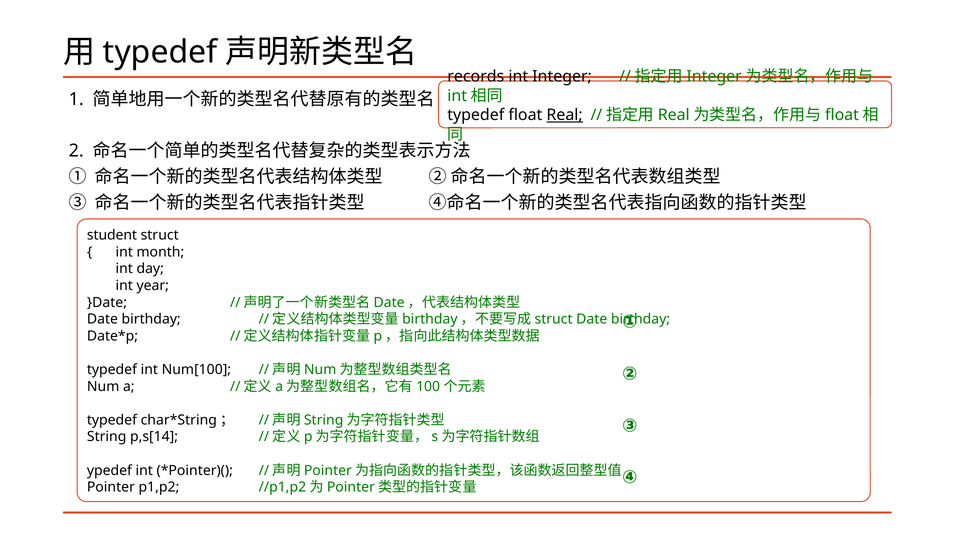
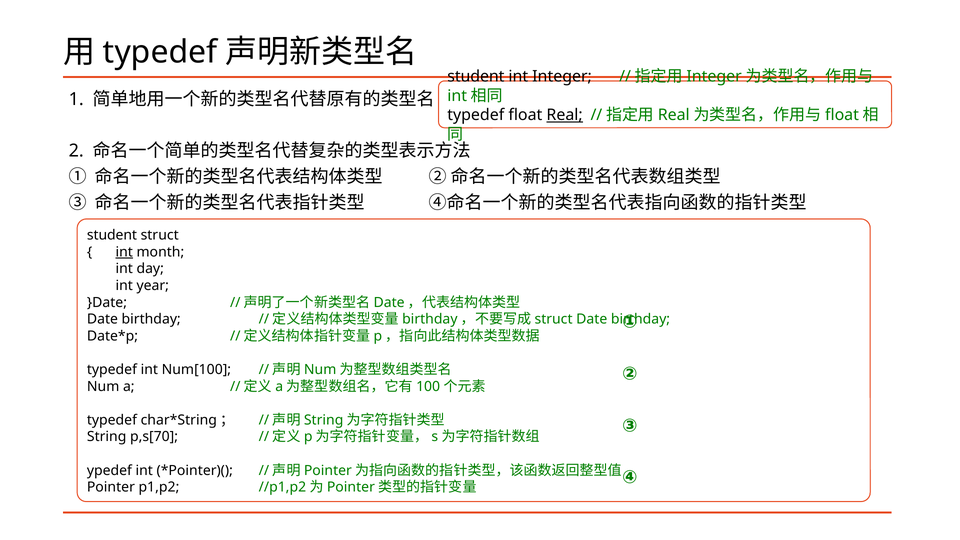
records: records -> student (476, 77)
int underline: none -> present (124, 252)
p,s[14: p,s[14 -> p,s[70 (154, 437)
